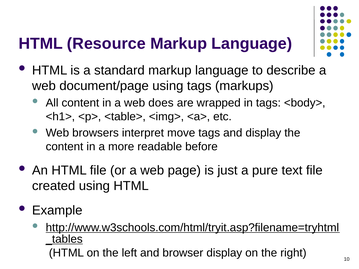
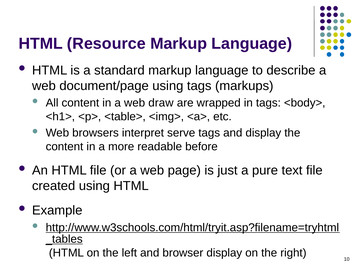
does: does -> draw (161, 103)
move: move -> serve (181, 133)
